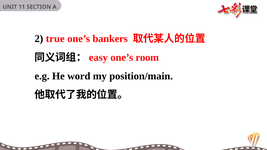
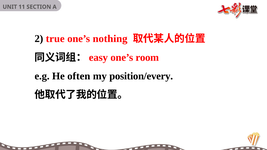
bankers: bankers -> nothing (110, 39)
word: word -> often (79, 76)
position/main: position/main -> position/every (141, 76)
